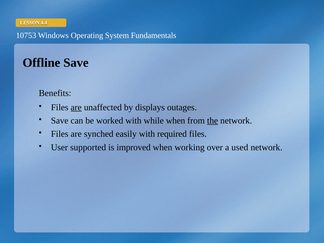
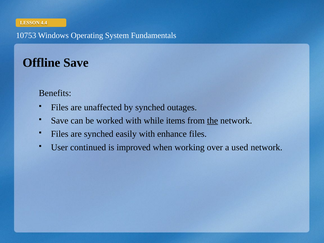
are underline: present -> none (76, 107)
by displays: displays -> synched (150, 107)
while when: when -> items (176, 121)
required: required -> enhance (172, 134)
supported: supported -> continued (88, 147)
